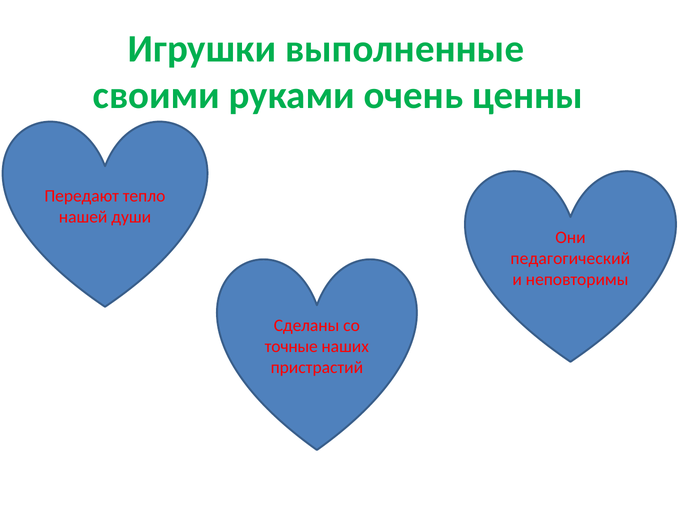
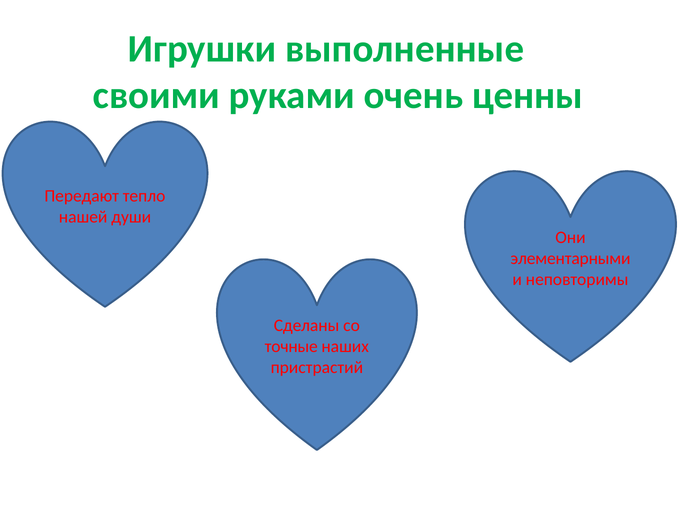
педагогический: педагогический -> элементарными (570, 258)
